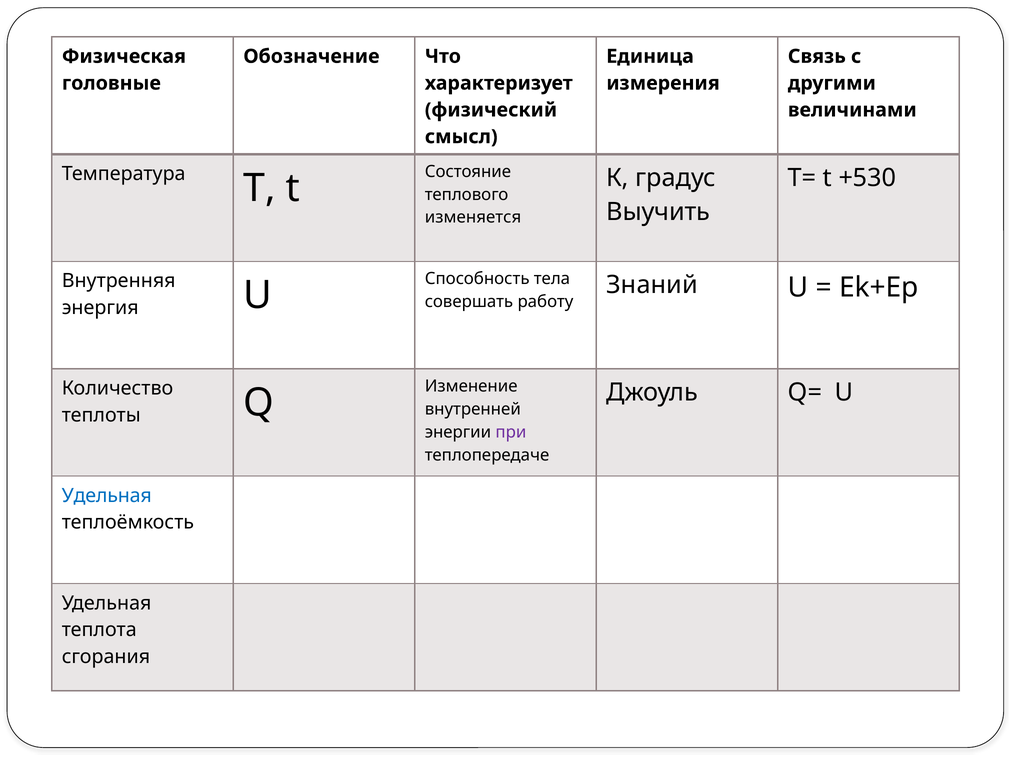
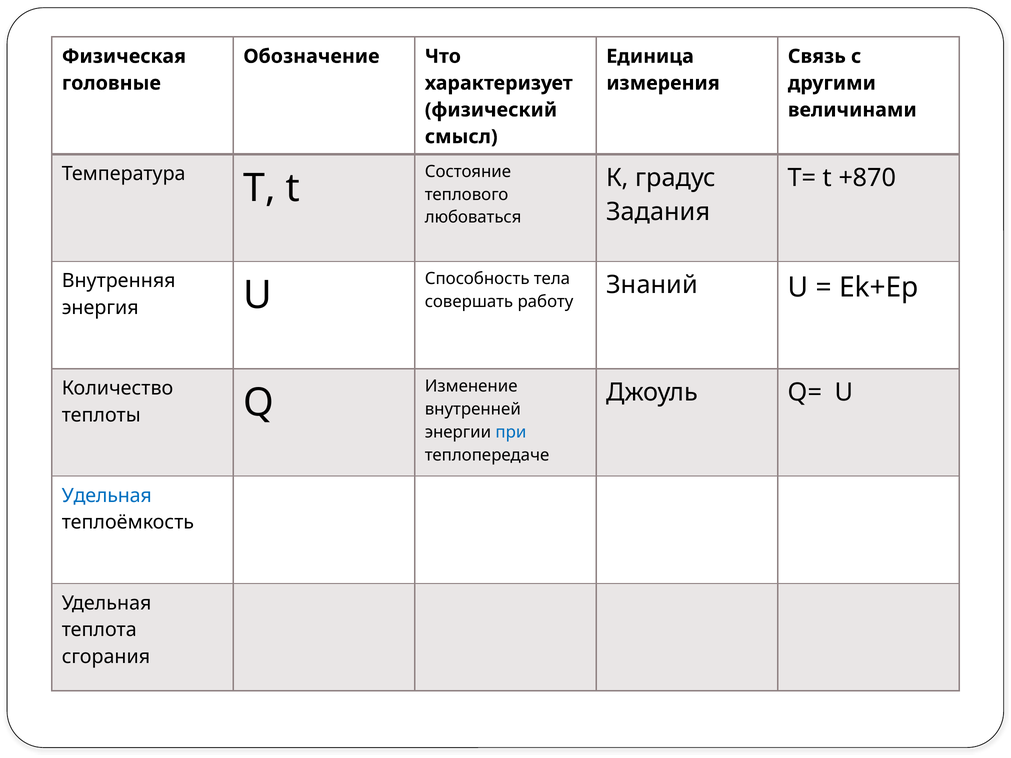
+530: +530 -> +870 (867, 178)
Выучить: Выучить -> Задания (658, 212)
изменяется: изменяется -> любоваться (473, 217)
при colour: purple -> blue (511, 432)
